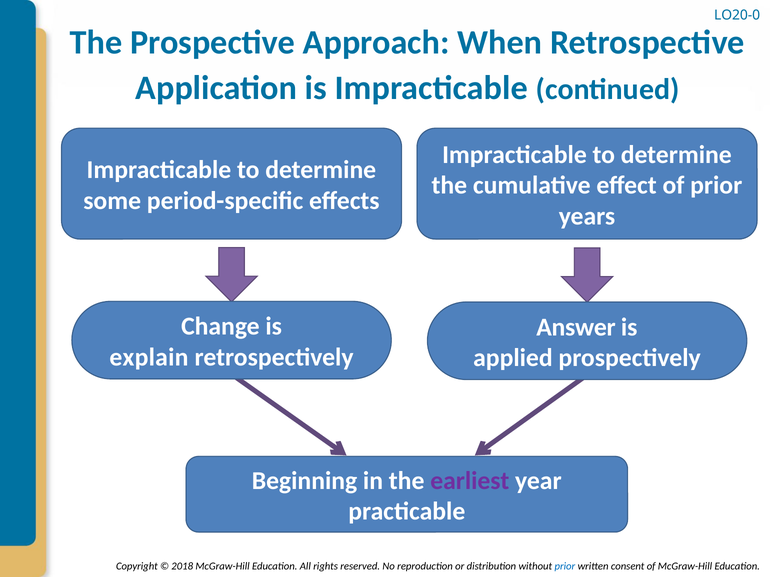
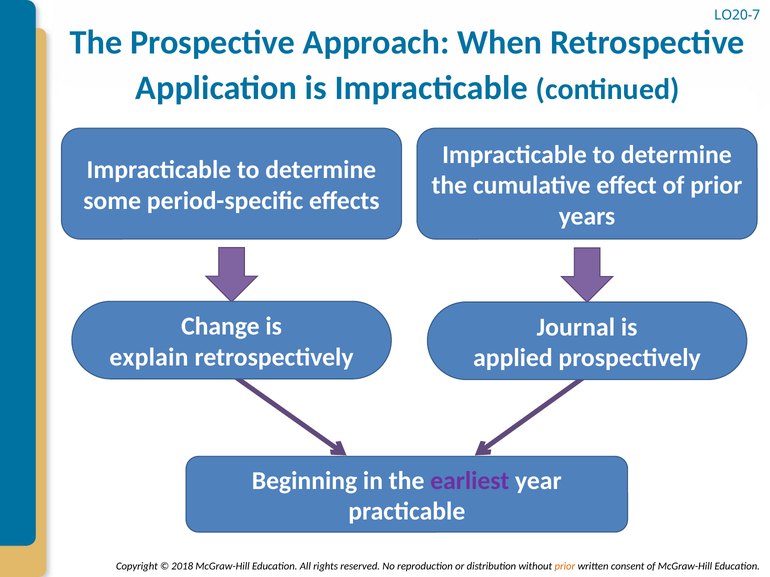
LO20-0: LO20-0 -> LO20-7 (737, 15)
Answer: Answer -> Journal (576, 327)
prior colour: blue -> orange (565, 566)
